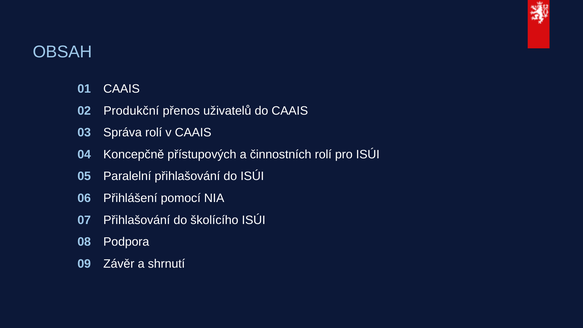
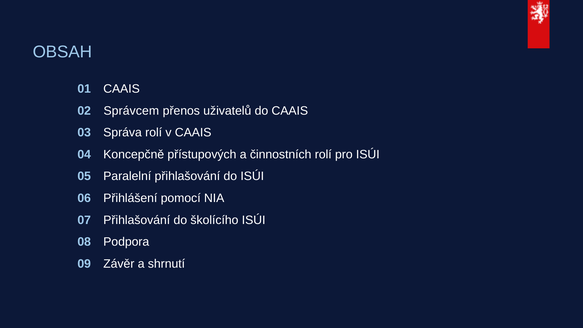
Produkční: Produkční -> Správcem (131, 111)
